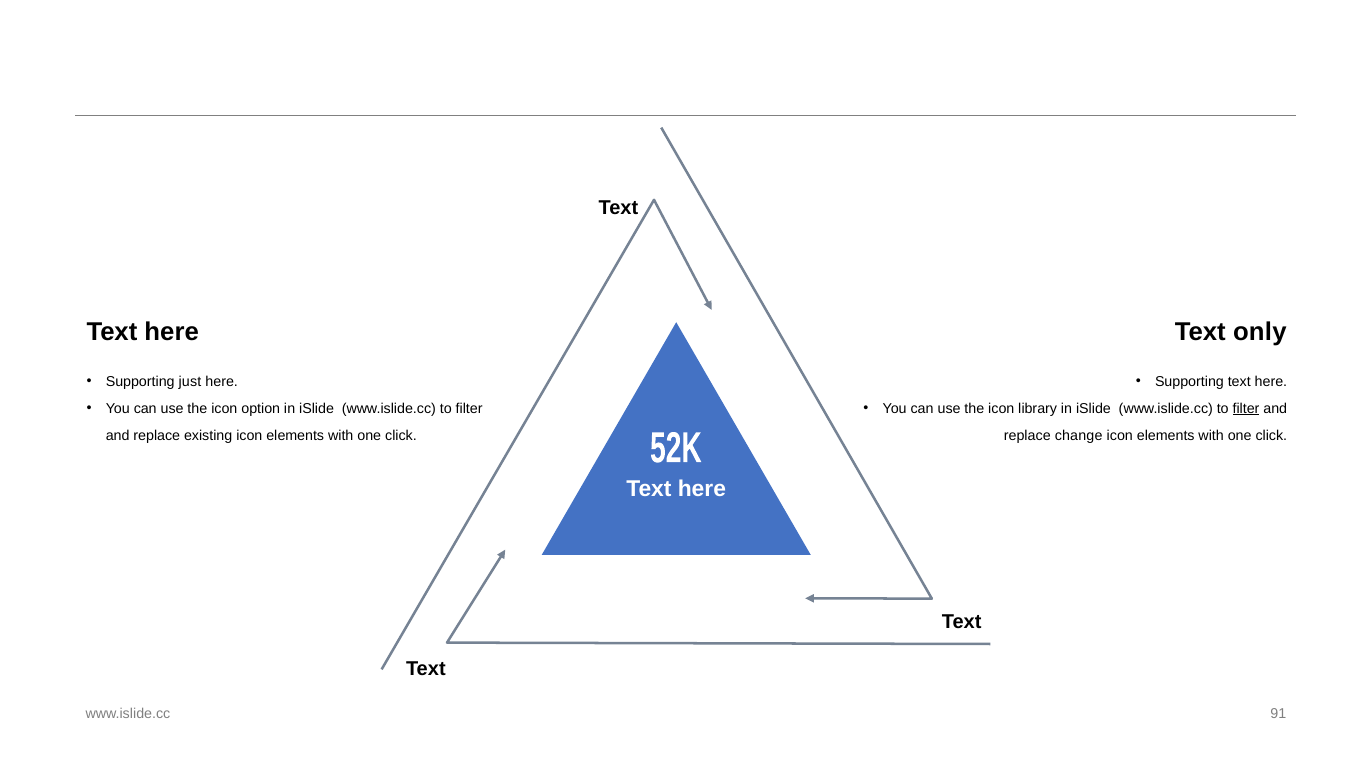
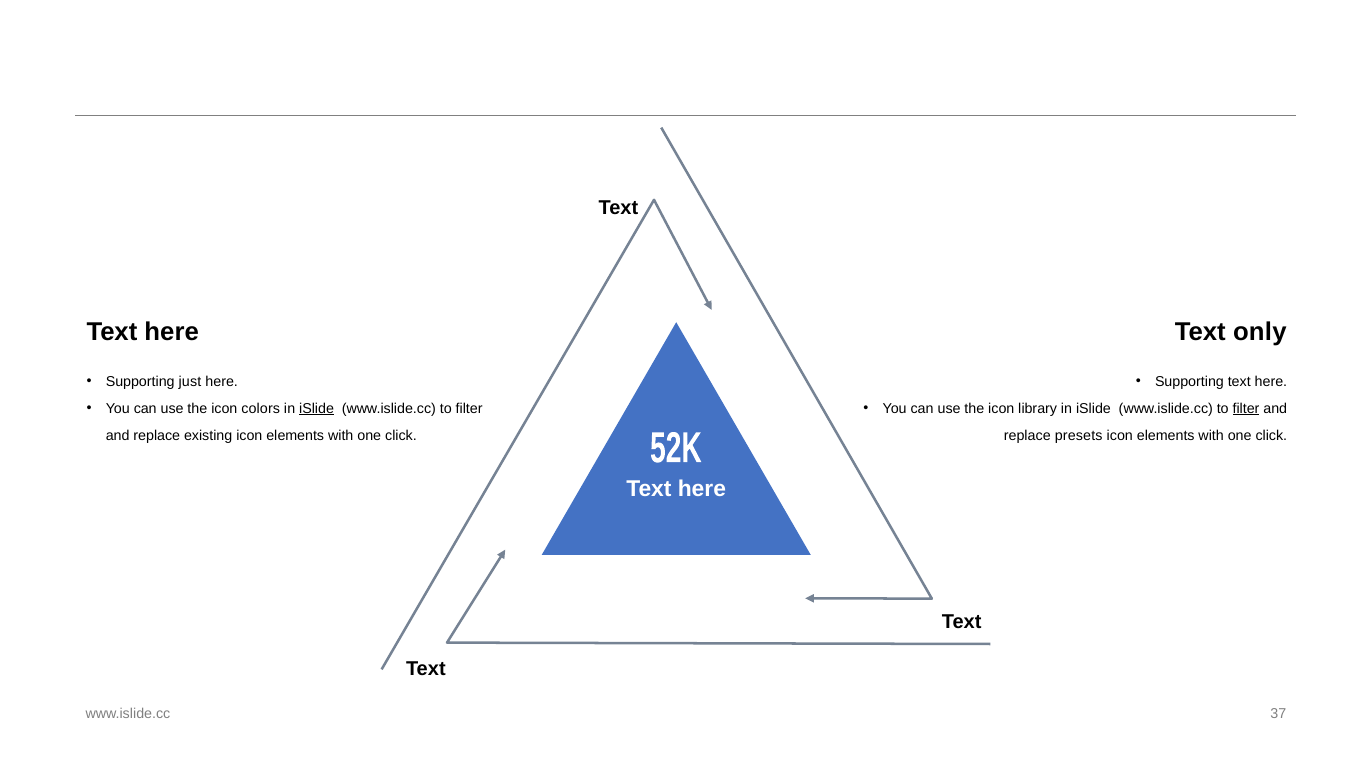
option: option -> colors (261, 409)
iSlide underline: none -> present (317, 409)
change: change -> presets (1079, 436)
91: 91 -> 37 (1278, 715)
